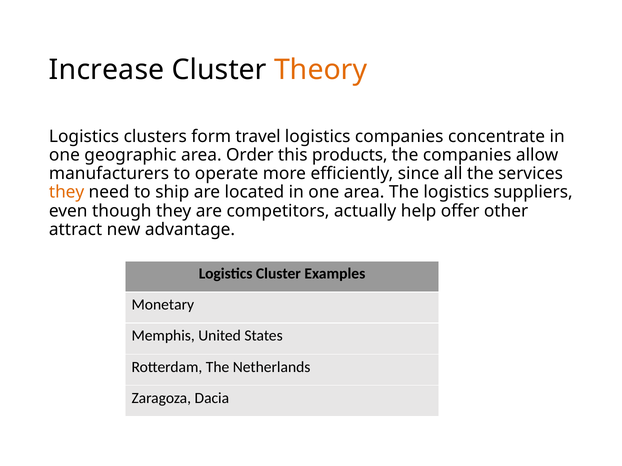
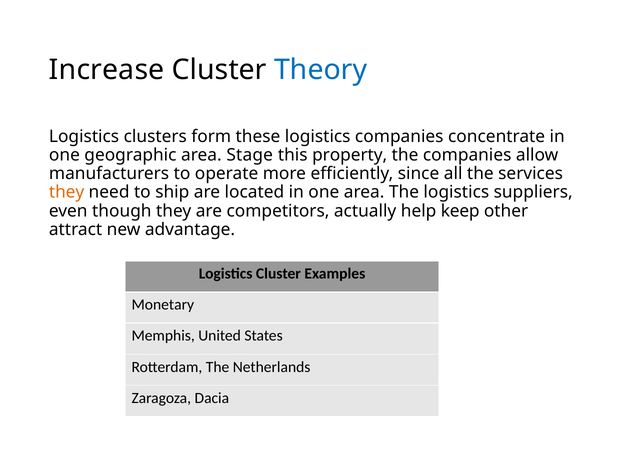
Theory colour: orange -> blue (321, 70)
travel: travel -> these (258, 137)
Order: Order -> Stage (250, 155)
products: products -> property (350, 155)
offer: offer -> keep (460, 211)
